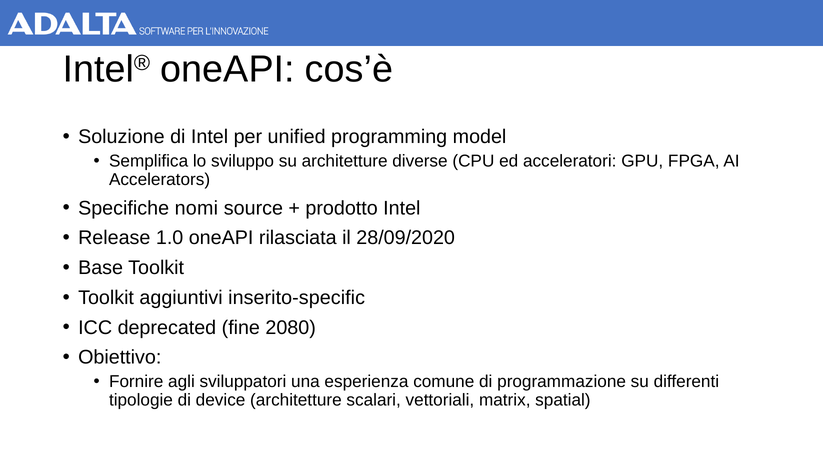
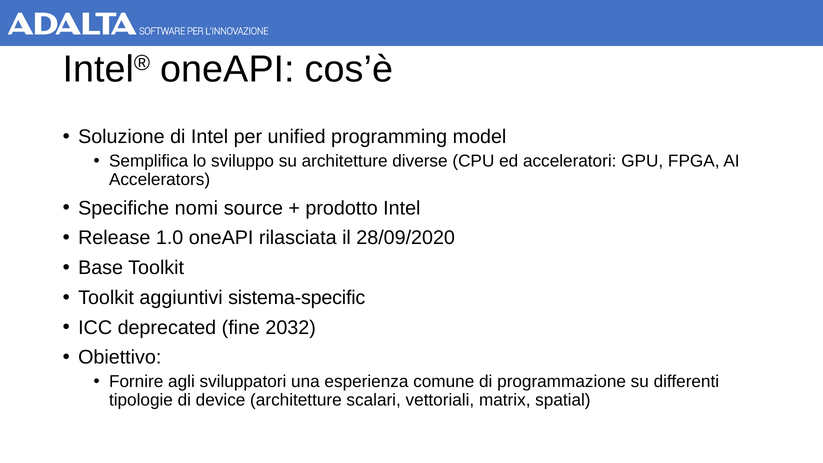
inserito-specific: inserito-specific -> sistema-specific (297, 298)
2080: 2080 -> 2032 (291, 327)
